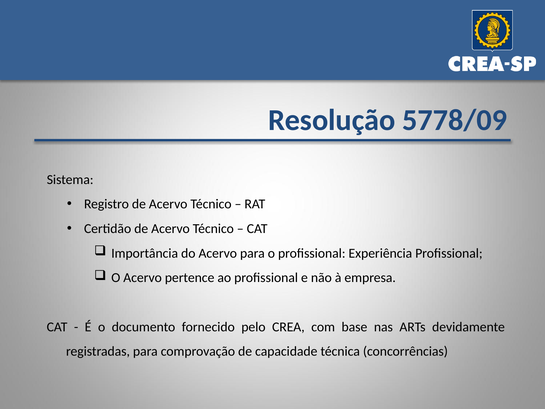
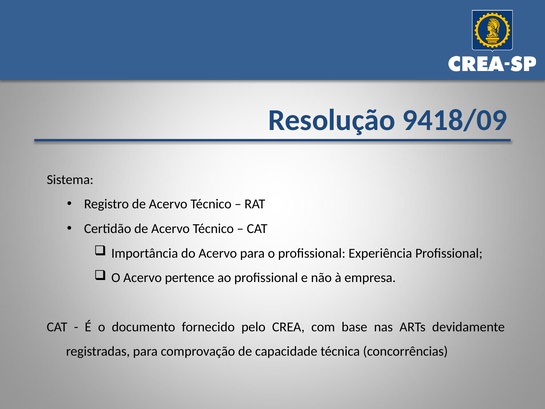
5778/09: 5778/09 -> 9418/09 (455, 120)
